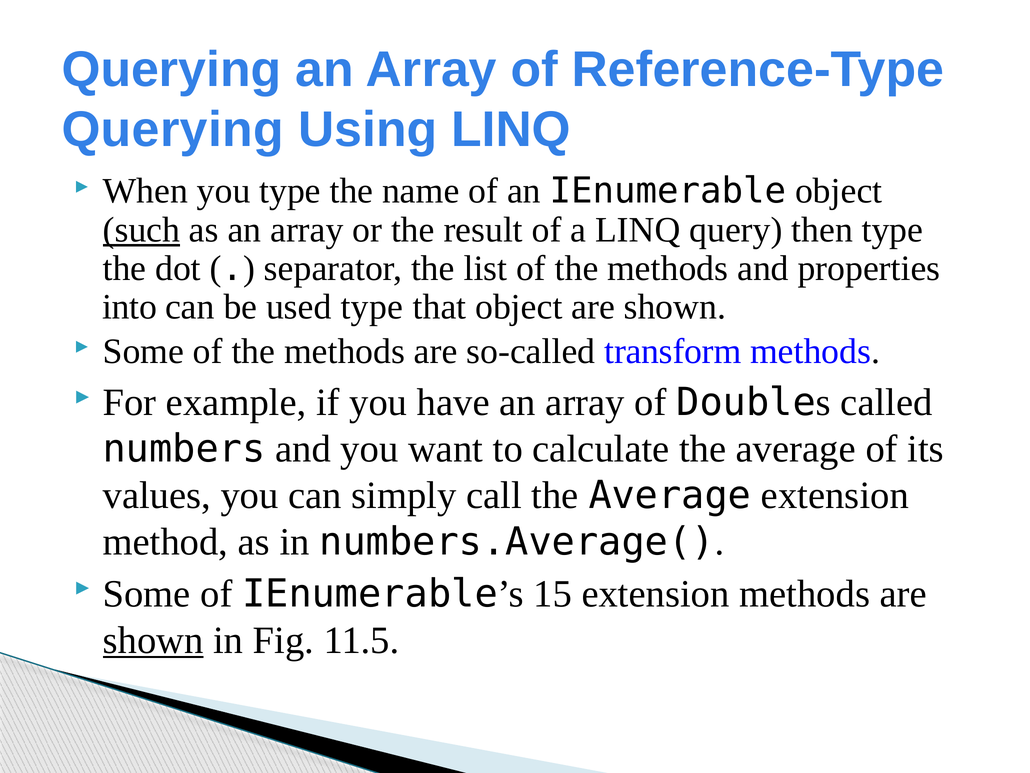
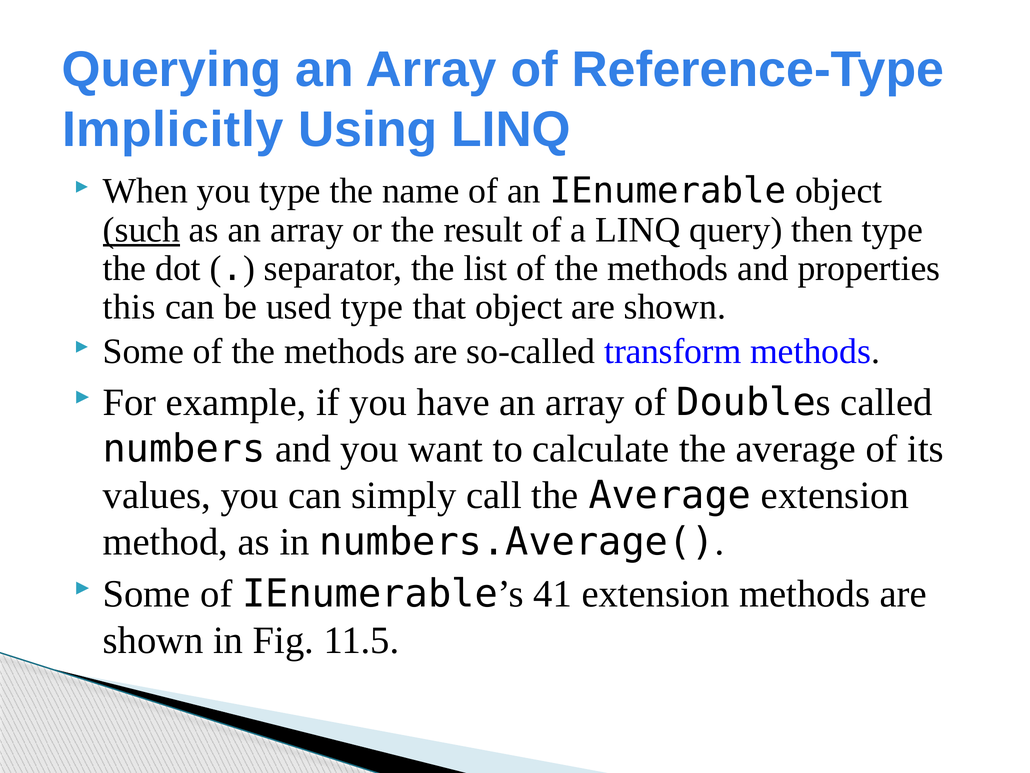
Querying: Querying -> Implicitly (173, 130)
into: into -> this (129, 307)
15: 15 -> 41 (553, 594)
shown underline: present -> none (153, 640)
